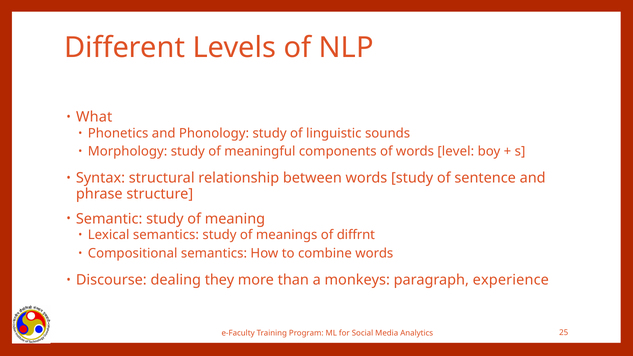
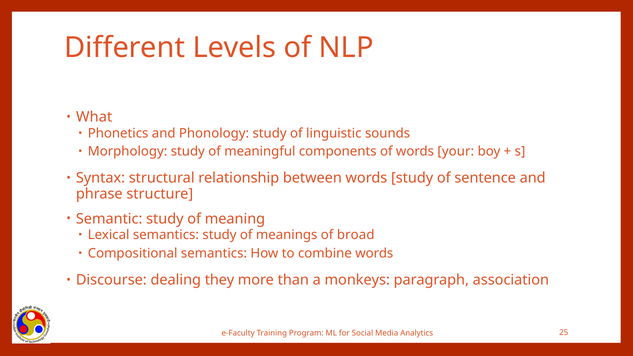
level: level -> your (456, 151)
diffrnt: diffrnt -> broad (356, 235)
experience: experience -> association (511, 280)
